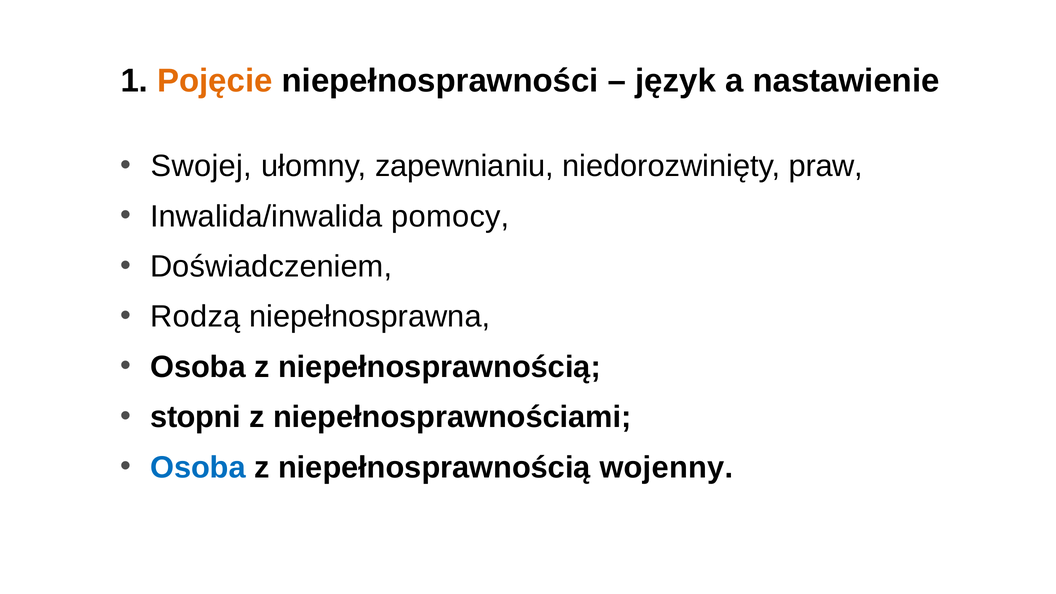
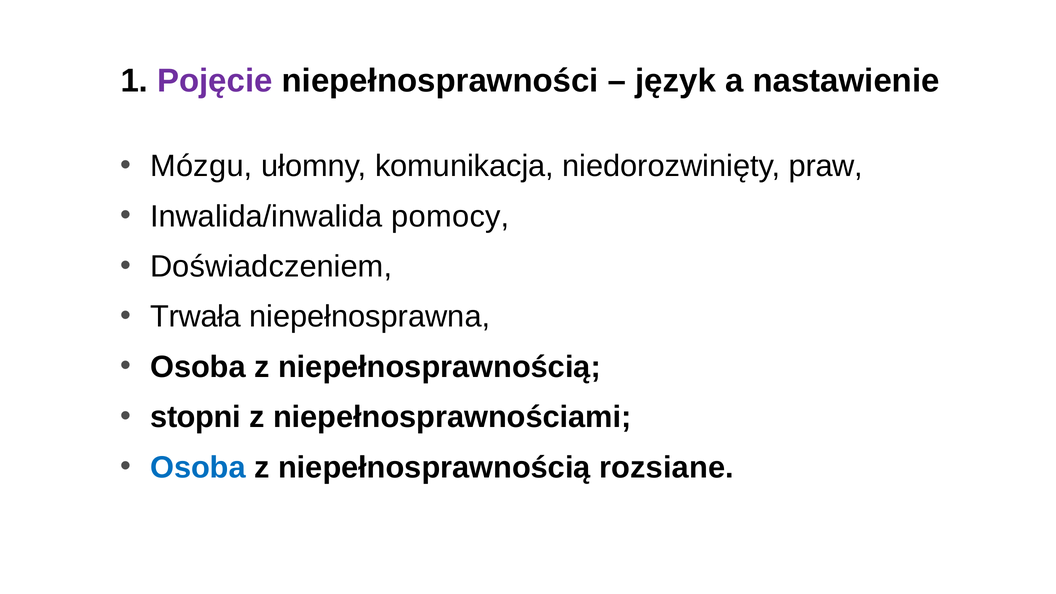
Pojęcie colour: orange -> purple (215, 81)
Swojej: Swojej -> Mózgu (201, 166)
zapewnianiu: zapewnianiu -> komunikacja (464, 166)
Rodzą: Rodzą -> Trwała (196, 317)
wojenny: wojenny -> rozsiane (667, 467)
